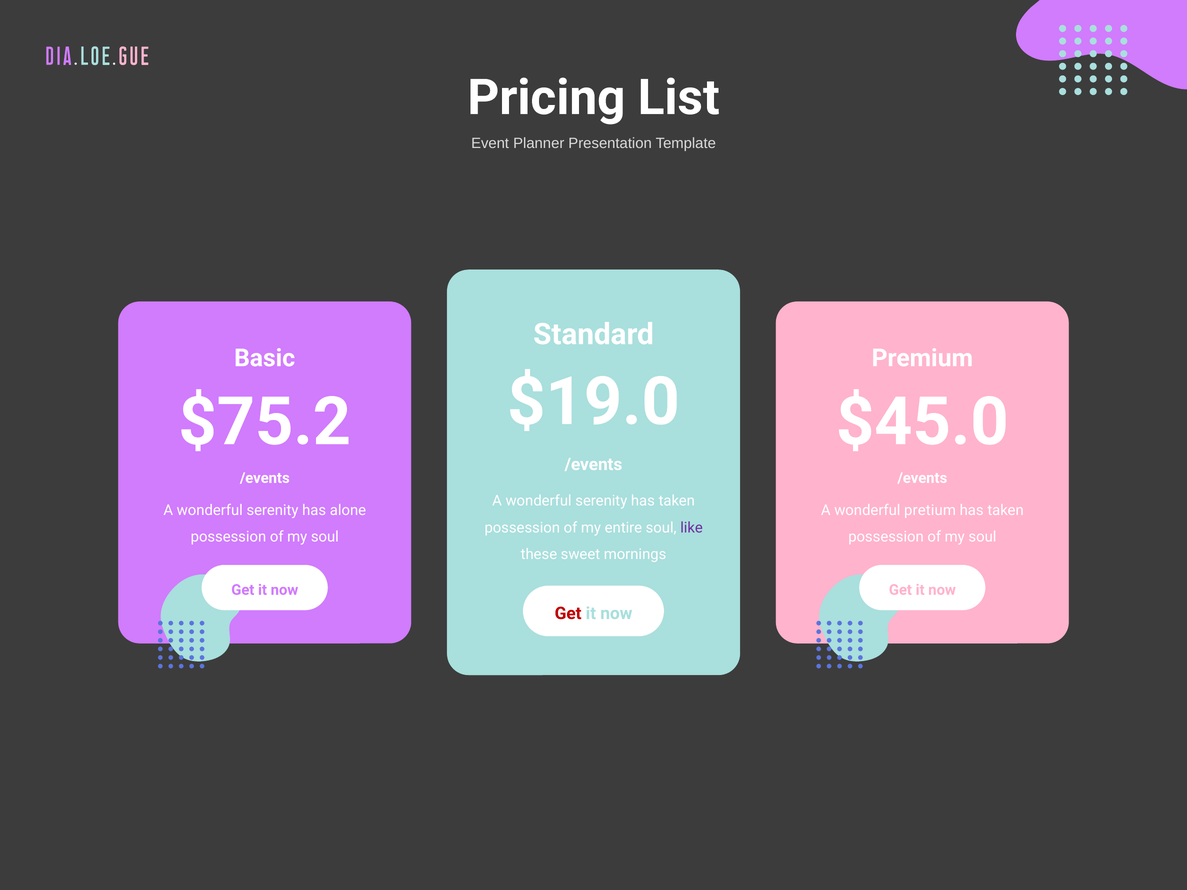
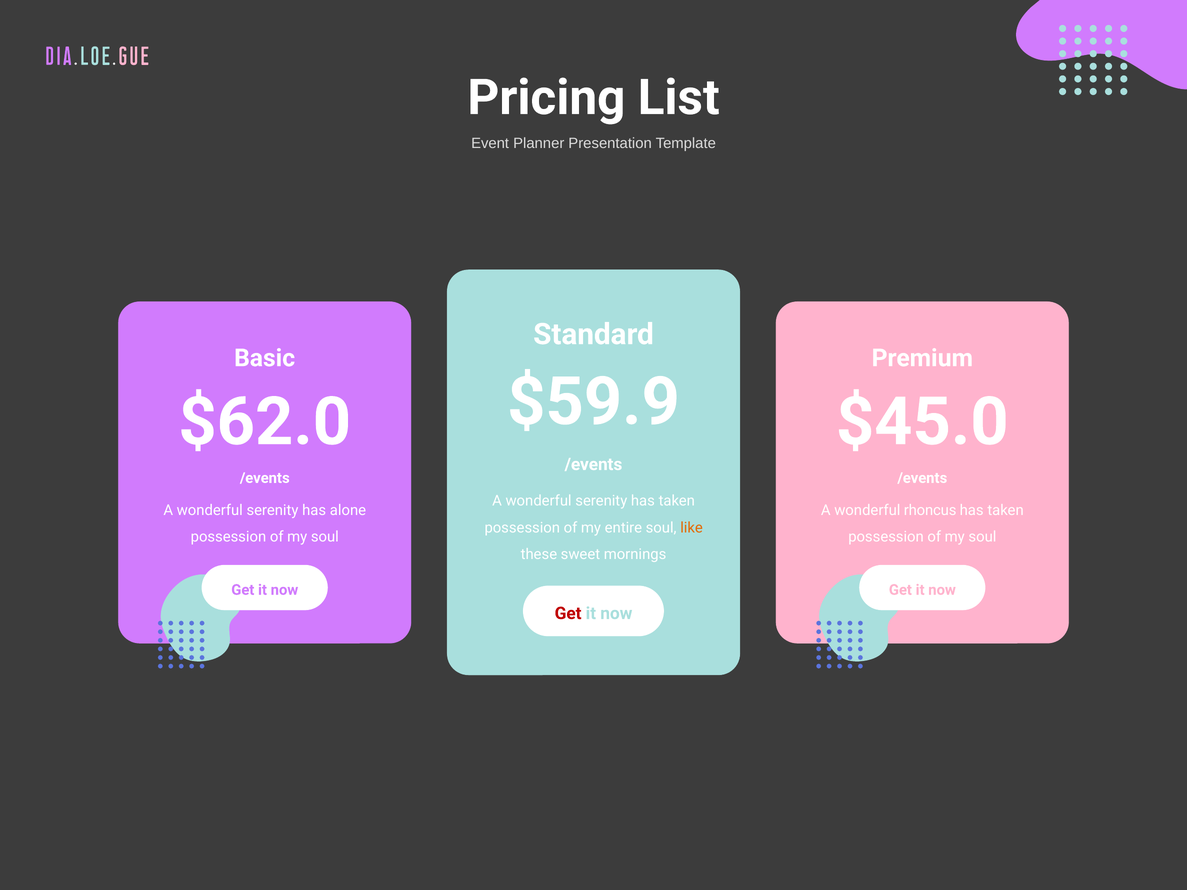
$19.0: $19.0 -> $59.9 (593, 402)
$75.2: $75.2 -> $62.0 (265, 422)
pretium: pretium -> rhoncus (930, 510)
like colour: purple -> orange (692, 528)
